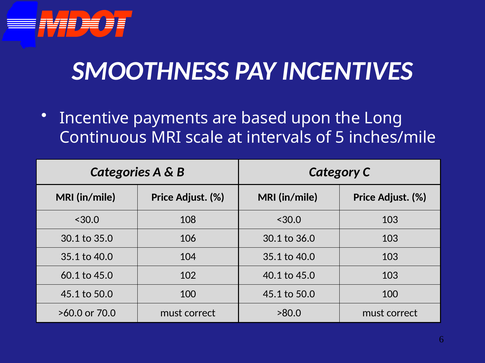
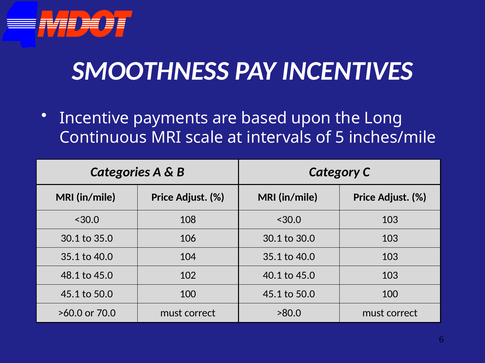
36.0: 36.0 -> 30.0 (305, 239)
60.1: 60.1 -> 48.1 (70, 276)
